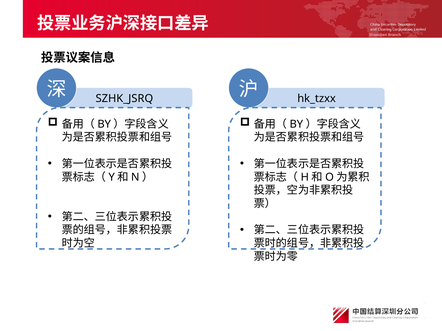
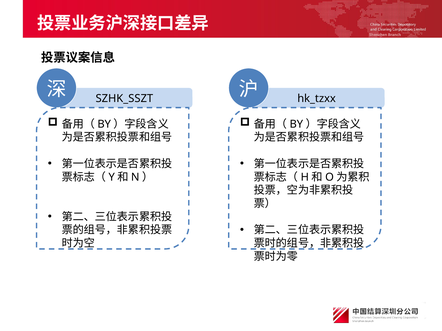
SZHK_JSRQ: SZHK_JSRQ -> SZHK_SSZT (124, 99)
